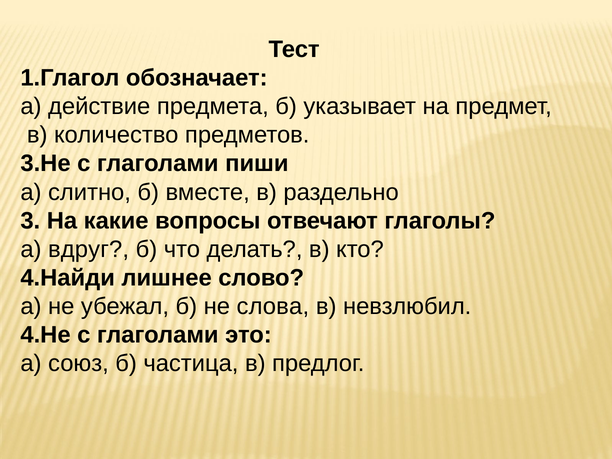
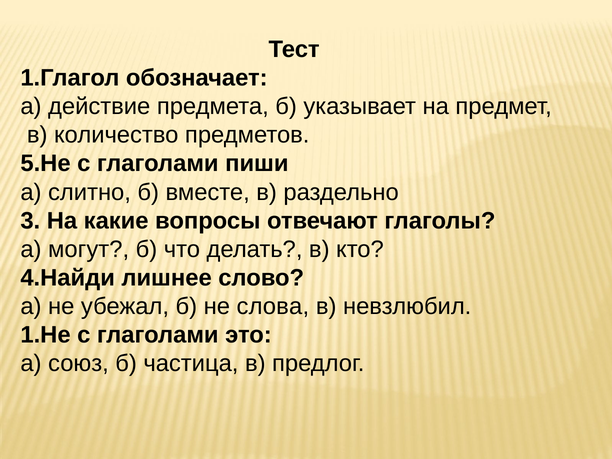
3.Не: 3.Не -> 5.Не (46, 164)
вдруг: вдруг -> могут (89, 249)
4.Не: 4.Не -> 1.Не (46, 335)
